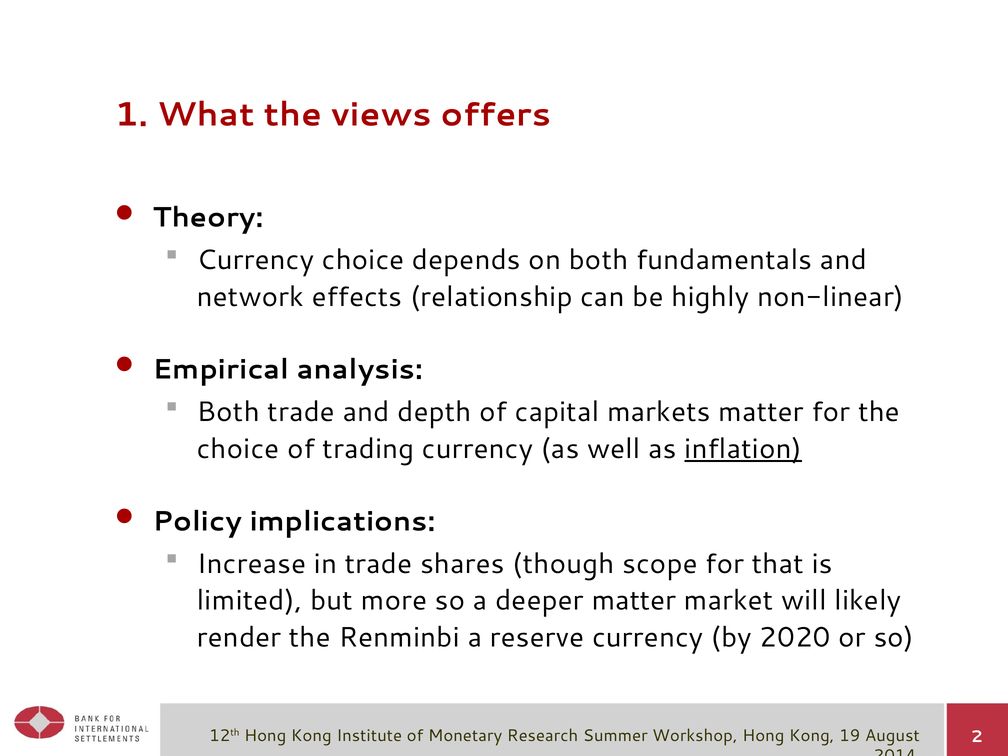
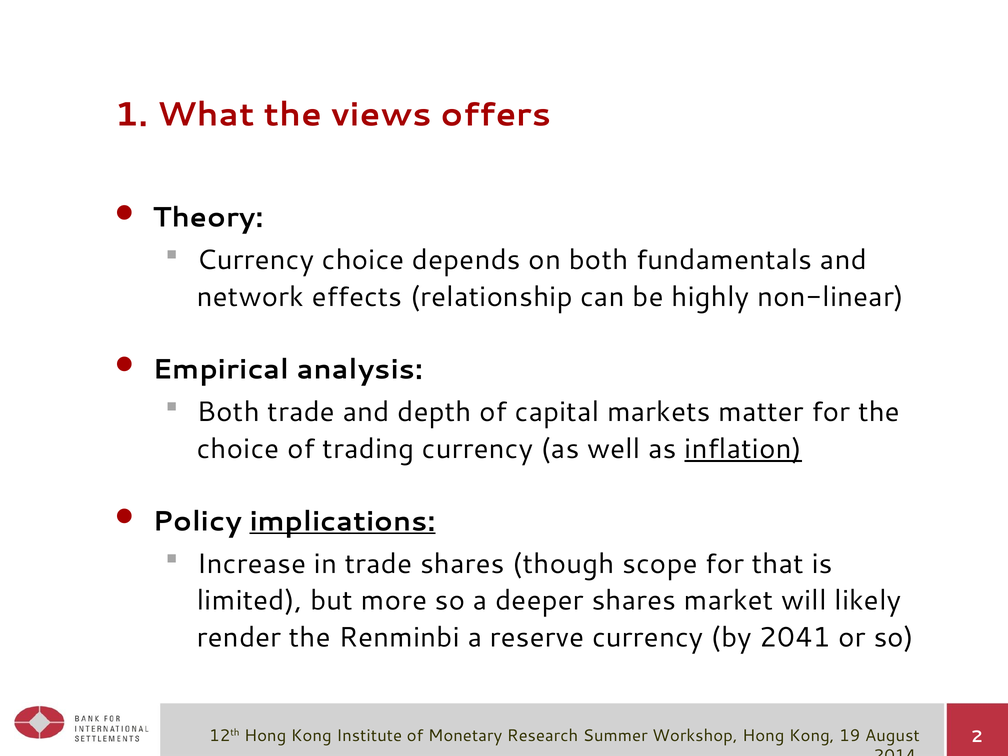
implications underline: none -> present (342, 521)
deeper matter: matter -> shares (634, 601)
2020: 2020 -> 2041 (795, 638)
